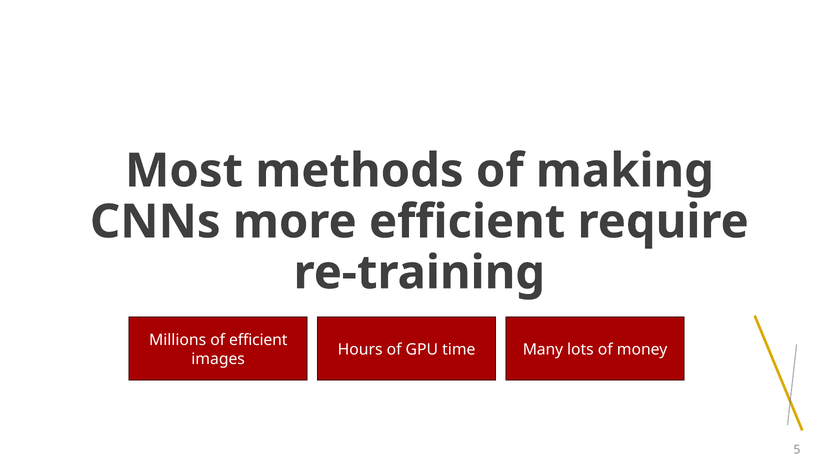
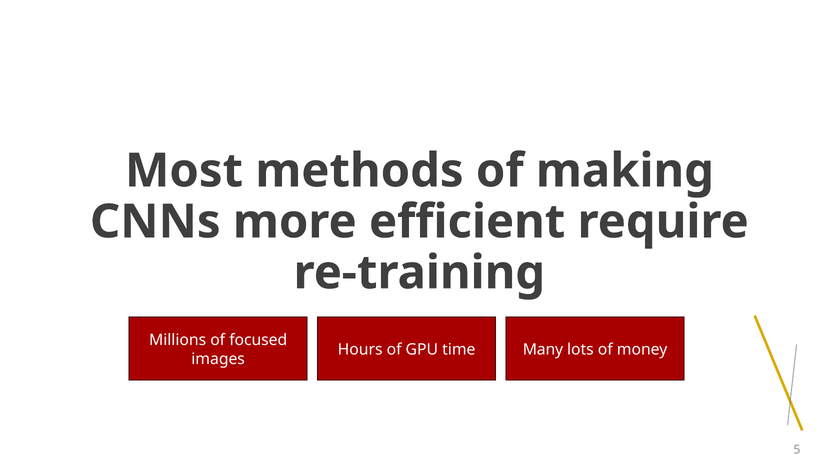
of efficient: efficient -> focused (258, 340)
